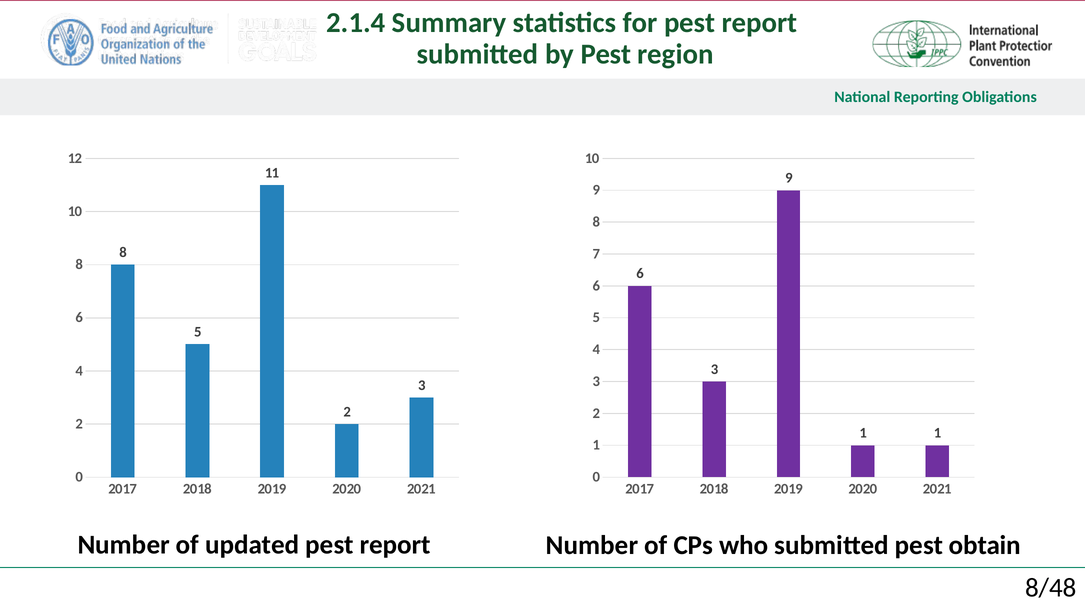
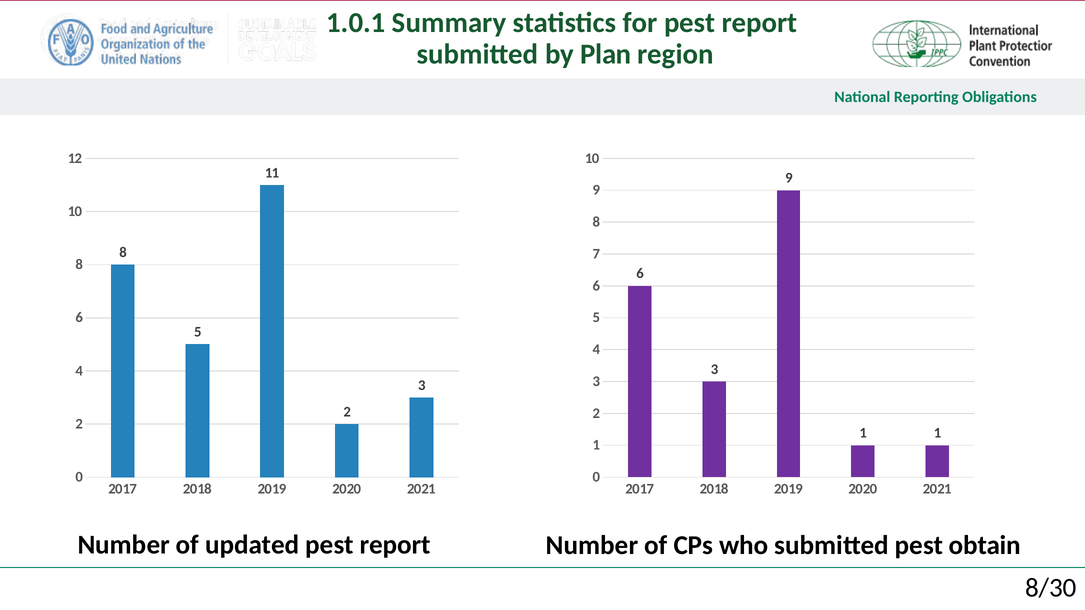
2.1.4: 2.1.4 -> 1.0.1 (356, 23)
by Pest: Pest -> Plan (606, 54)
8/48: 8/48 -> 8/30 (1051, 588)
